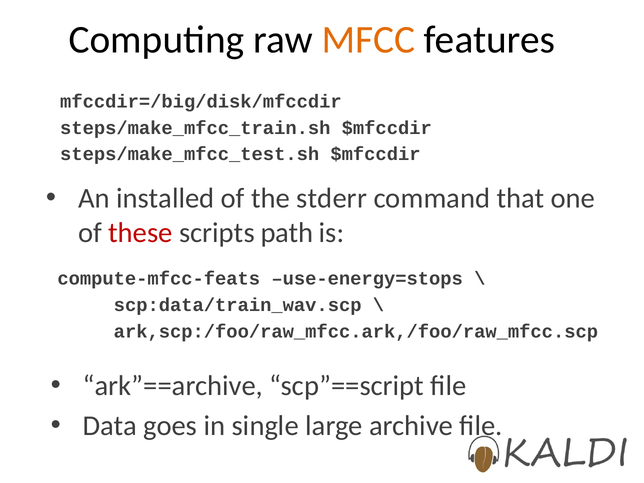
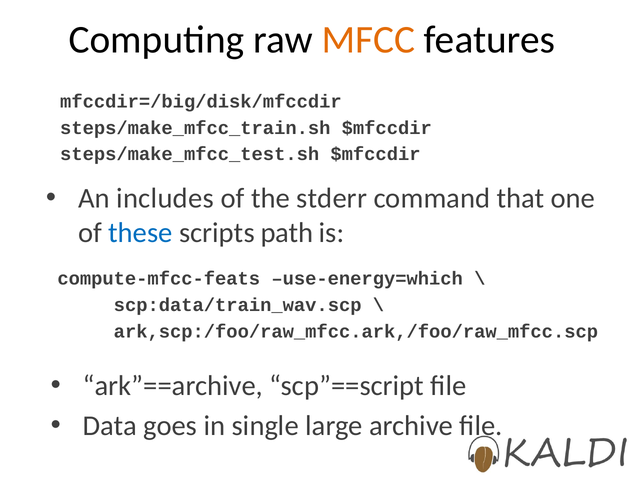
installed: installed -> includes (165, 198)
these colour: red -> blue (140, 233)
use-energy=stops: use-energy=stops -> use-energy=which (367, 279)
